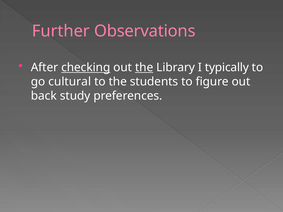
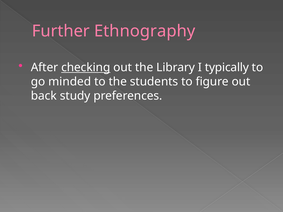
Observations: Observations -> Ethnography (145, 31)
the underline: present -> none (144, 68)
cultural: cultural -> minded (70, 82)
